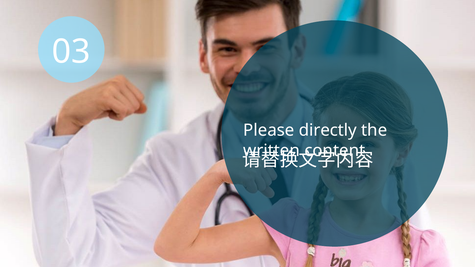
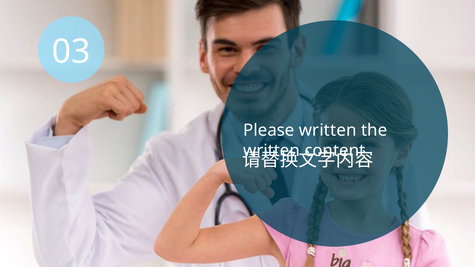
Please directly: directly -> written (328, 130)
